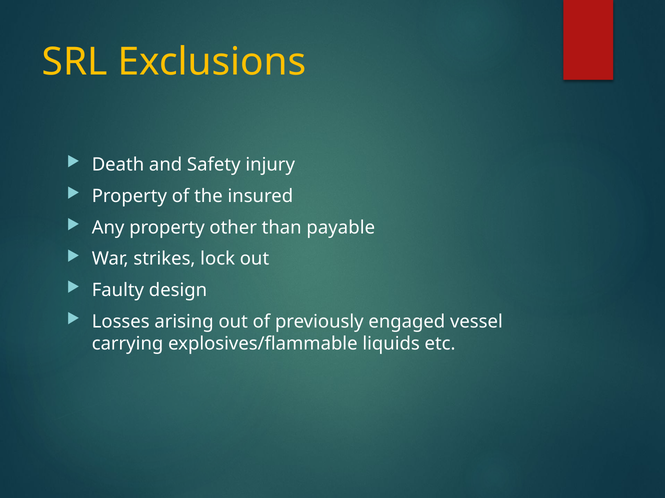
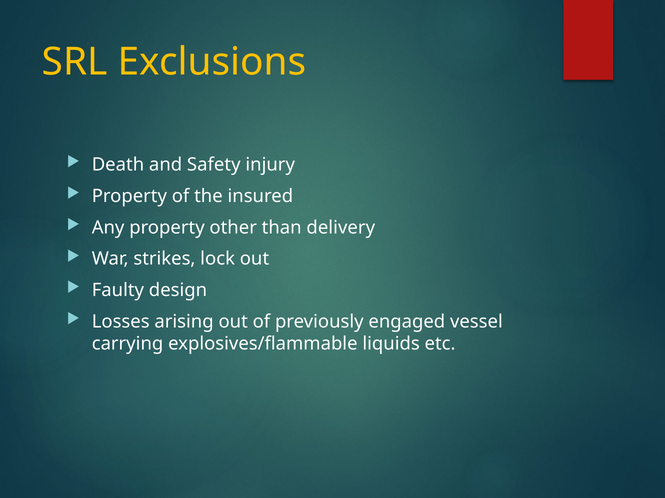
payable: payable -> delivery (341, 228)
